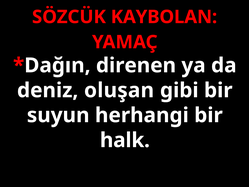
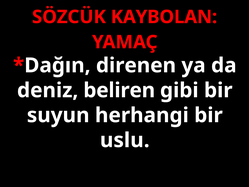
oluşan: oluşan -> beliren (119, 90)
halk: halk -> uslu (125, 140)
